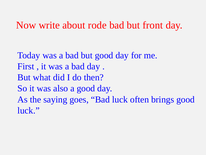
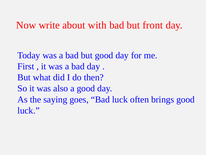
rode: rode -> with (97, 25)
